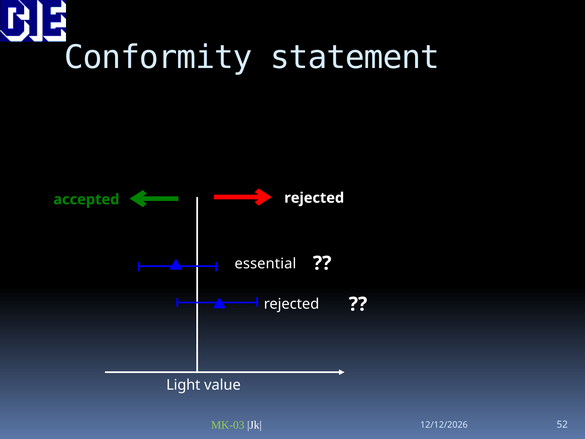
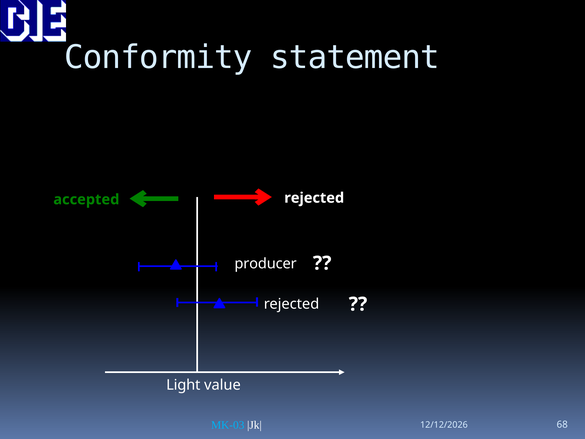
essential: essential -> producer (266, 264)
MK-03 colour: light green -> light blue (228, 425)
52: 52 -> 68 (562, 424)
